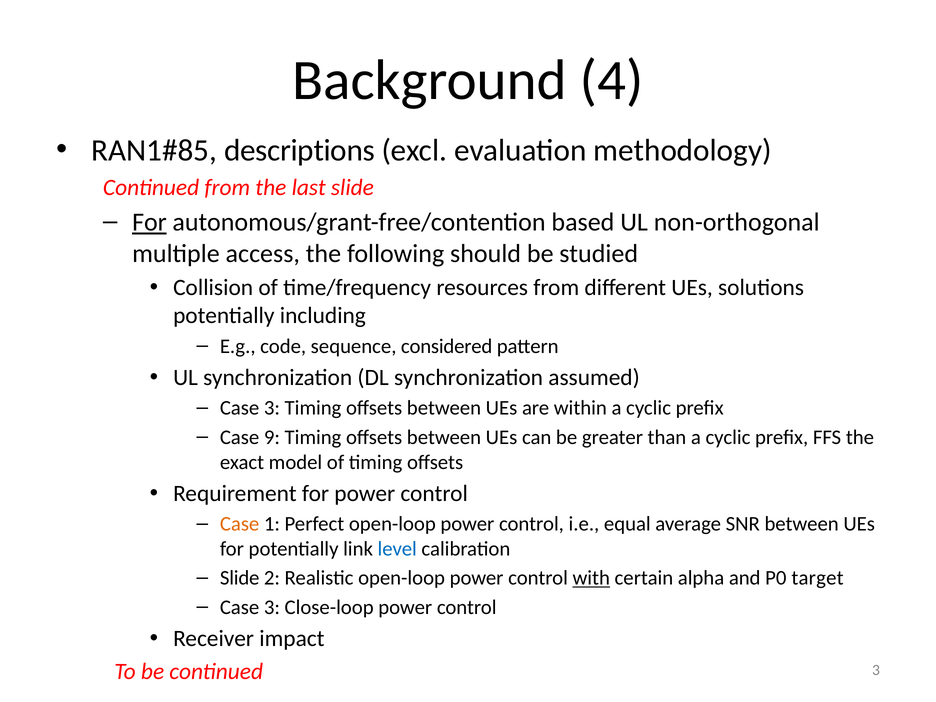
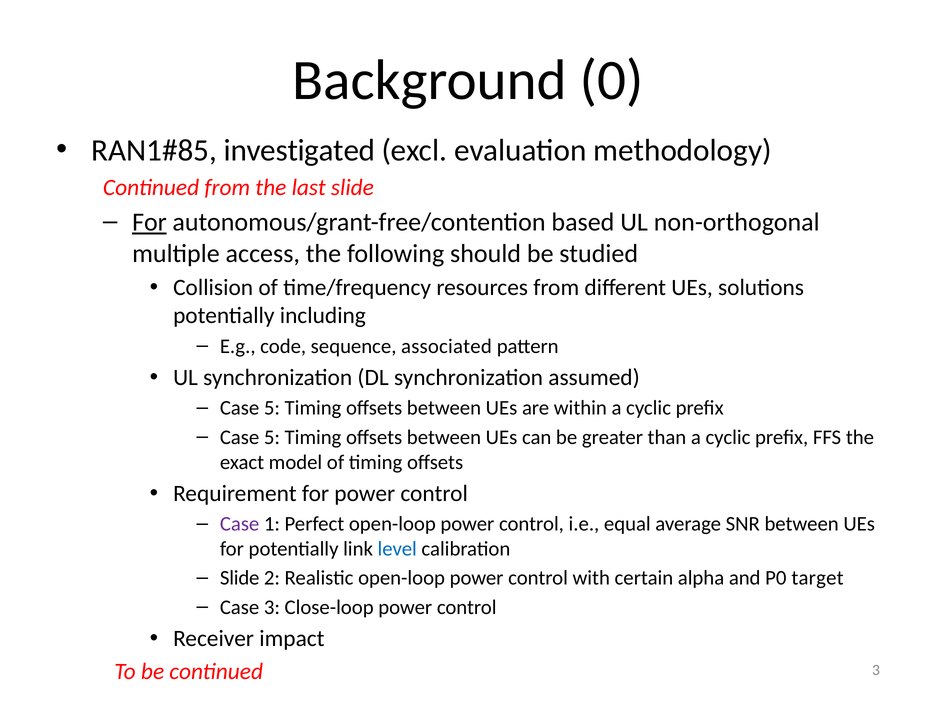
4: 4 -> 0 (612, 80)
descriptions: descriptions -> investigated (299, 150)
considered: considered -> associated (446, 346)
3: 3 -> 5 (272, 408)
9: 9 -> 5 (272, 437)
Case colour: orange -> purple (240, 524)
with underline: present -> none (591, 578)
